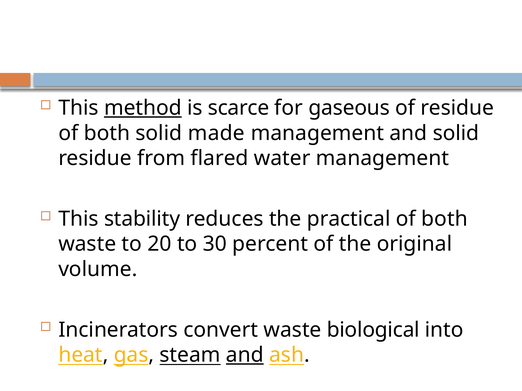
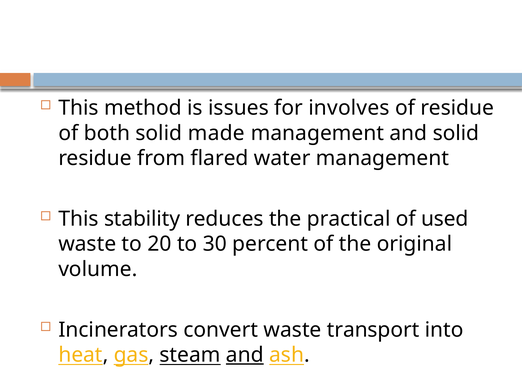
method underline: present -> none (143, 108)
scarce: scarce -> issues (238, 108)
gaseous: gaseous -> involves (349, 108)
both: both -> used (445, 219)
biological: biological -> transport (373, 330)
